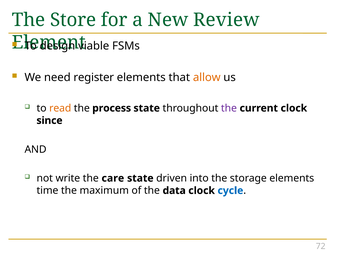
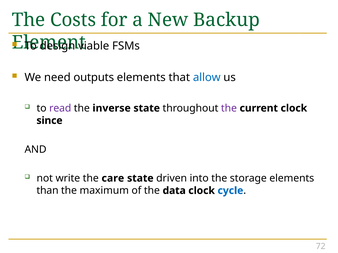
Store: Store -> Costs (73, 20)
Review: Review -> Backup (226, 20)
register: register -> outputs (94, 78)
allow colour: orange -> blue (207, 78)
read colour: orange -> purple (60, 108)
process: process -> inverse (112, 108)
time: time -> than (48, 191)
